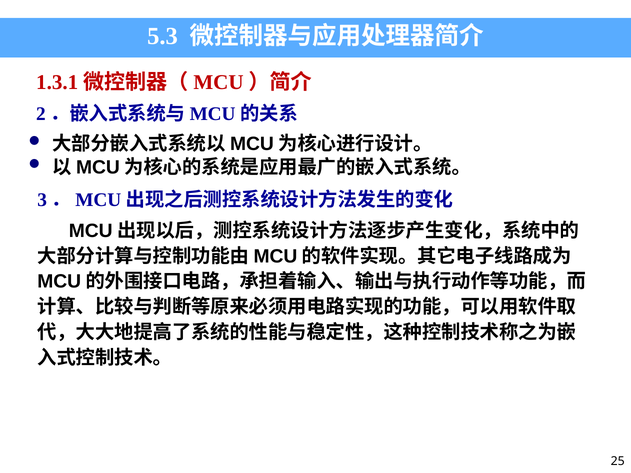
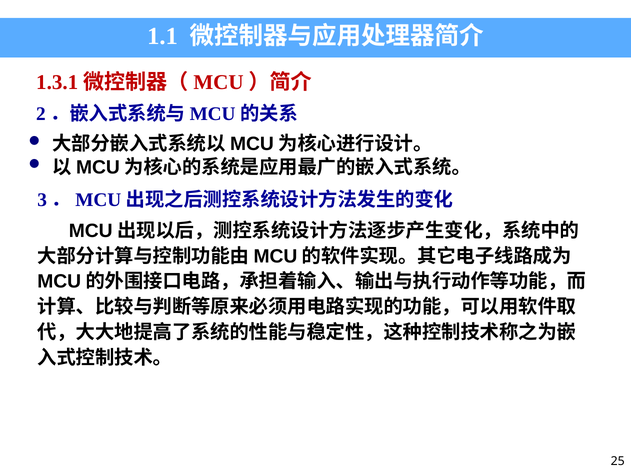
5.3: 5.3 -> 1.1 (162, 36)
